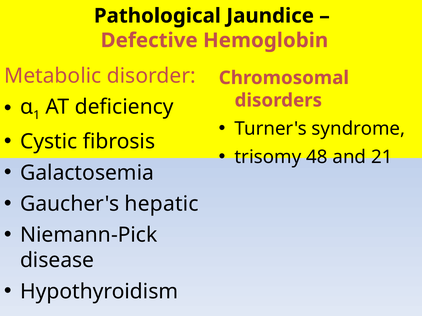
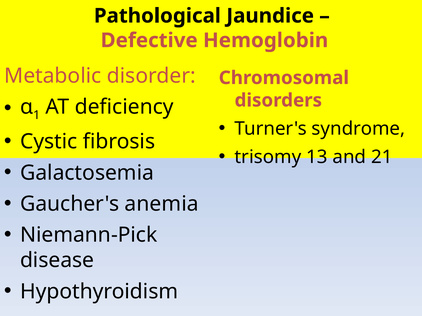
48: 48 -> 13 (317, 157)
hepatic: hepatic -> anemia (162, 204)
